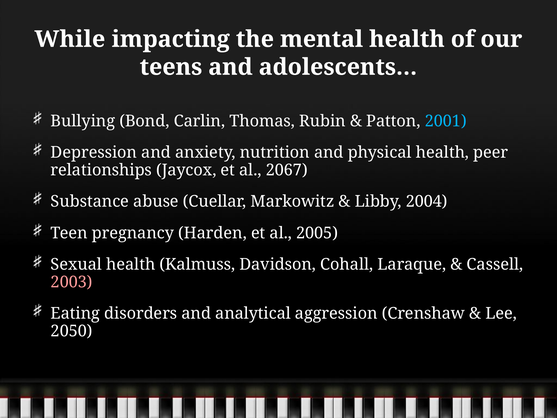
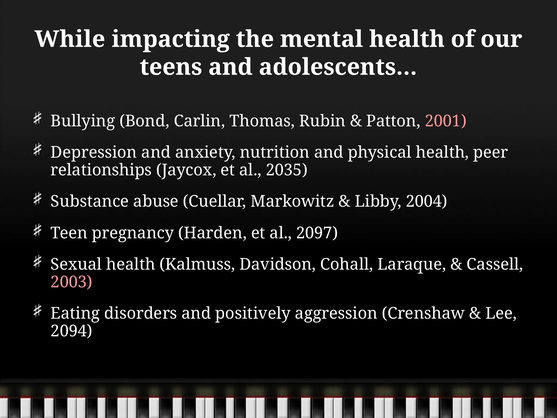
2001 colour: light blue -> pink (446, 121)
2067: 2067 -> 2035 (287, 170)
2005: 2005 -> 2097 (317, 233)
analytical: analytical -> positively (253, 313)
2050: 2050 -> 2094 (72, 331)
